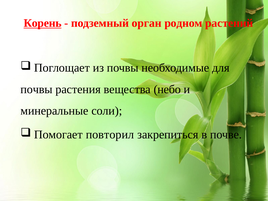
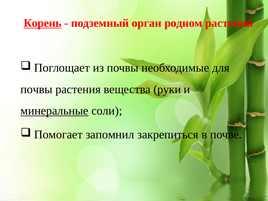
небо: небо -> руки (167, 89)
минеральные underline: none -> present (54, 111)
повторил: повторил -> запомнил (110, 135)
